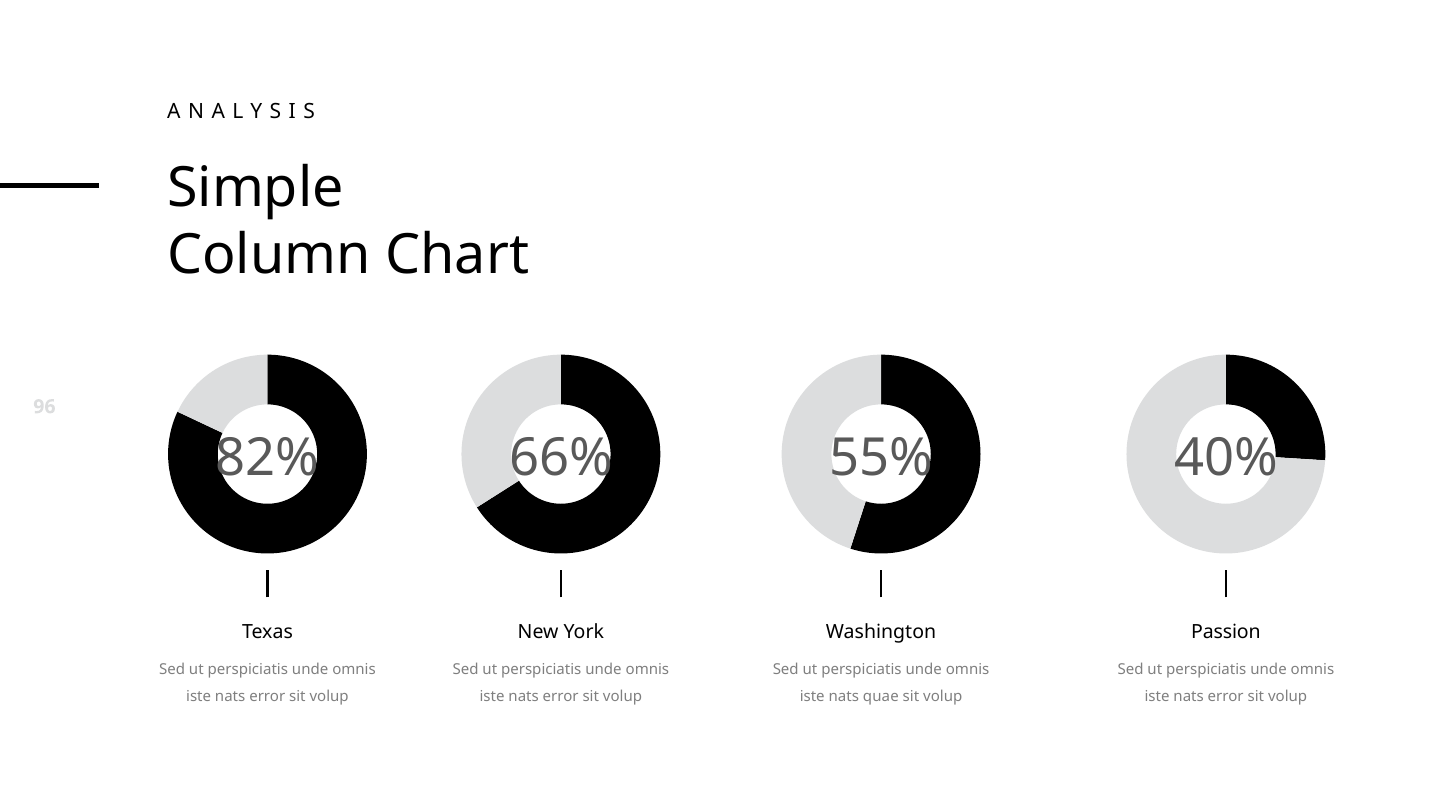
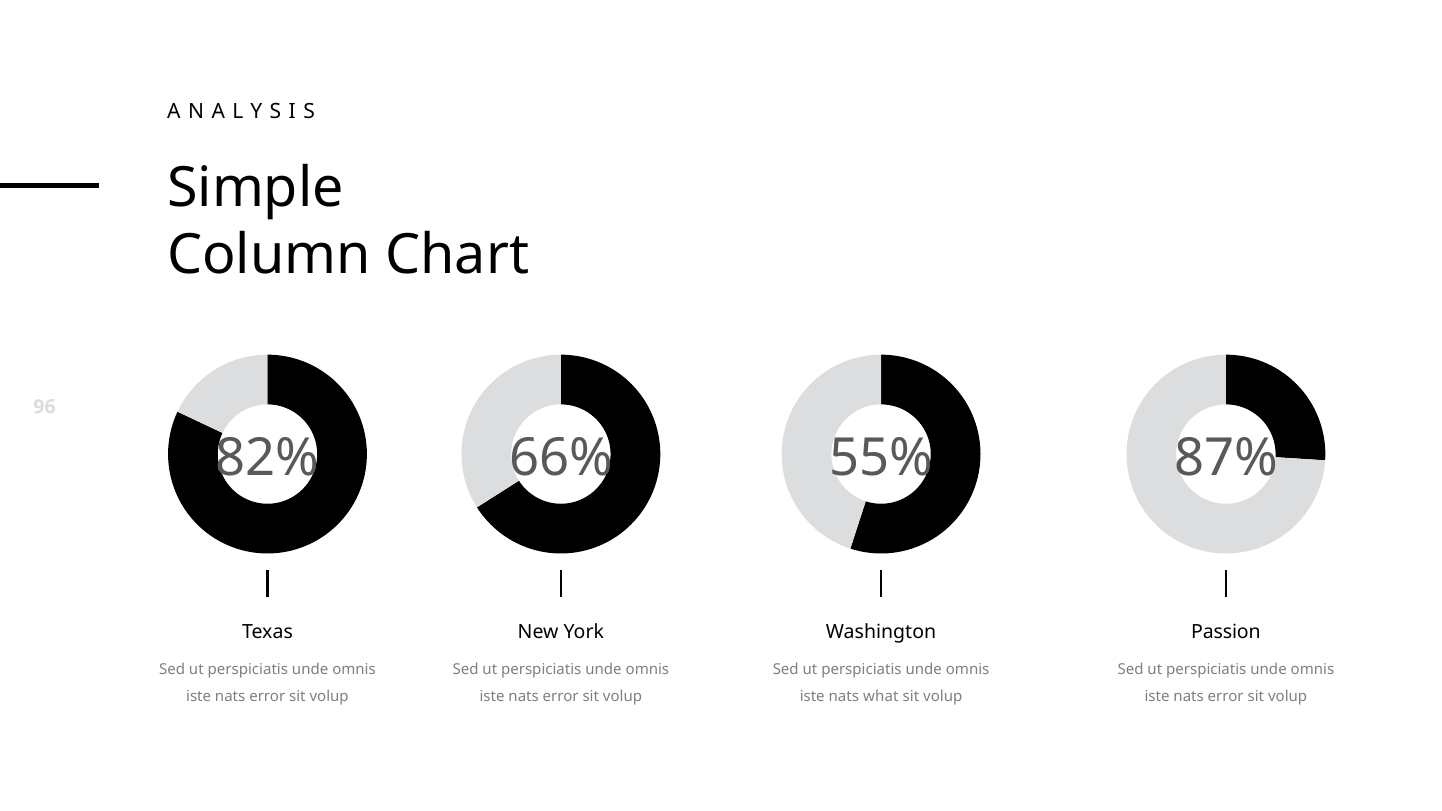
40%: 40% -> 87% (1226, 459)
quae: quae -> what (881, 697)
